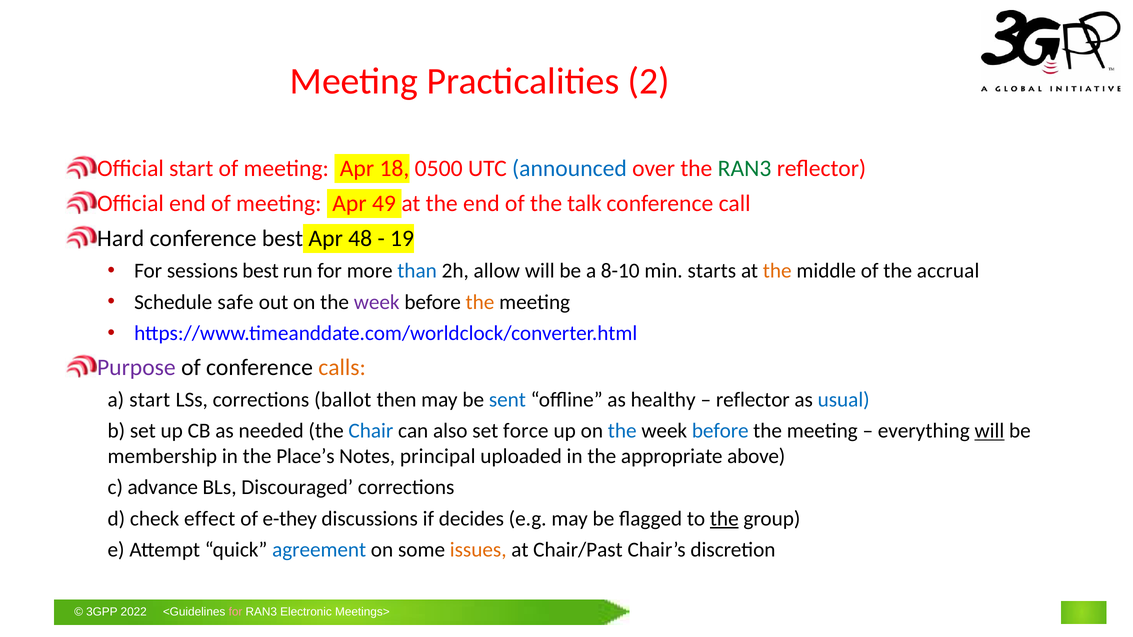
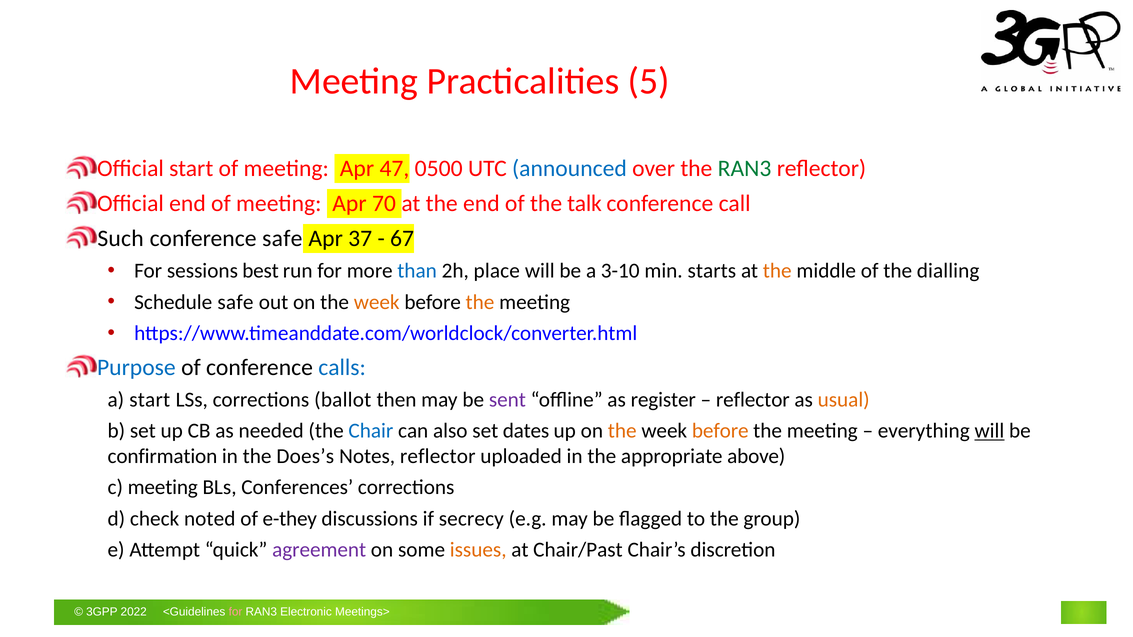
2: 2 -> 5 (649, 81)
18: 18 -> 47 (394, 169)
49: 49 -> 70 (384, 204)
Hard: Hard -> Such (121, 239)
conference best: best -> safe (282, 239)
48: 48 -> 37 (360, 239)
19: 19 -> 67 (402, 239)
allow: allow -> place (497, 271)
8-10: 8-10 -> 3-10 (620, 271)
accrual: accrual -> dialling (948, 271)
week colour: purple -> orange (377, 302)
Purpose colour: purple -> blue (136, 368)
calls colour: orange -> blue (342, 368)
sent colour: blue -> purple (507, 400)
healthy: healthy -> register (663, 400)
usual colour: blue -> orange (844, 400)
force: force -> dates (526, 431)
the colour: blue -> orange (622, 431)
before colour: blue -> orange (720, 431)
membership: membership -> confirmation (162, 457)
Place’s: Place’s -> Does’s (305, 457)
Notes principal: principal -> reflector (438, 457)
c advance: advance -> meeting (163, 488)
Discouraged: Discouraged -> Conferences (297, 488)
effect: effect -> noted (210, 519)
decides: decides -> secrecy (471, 519)
the underline: present -> none (724, 519)
agreement colour: blue -> purple (319, 550)
